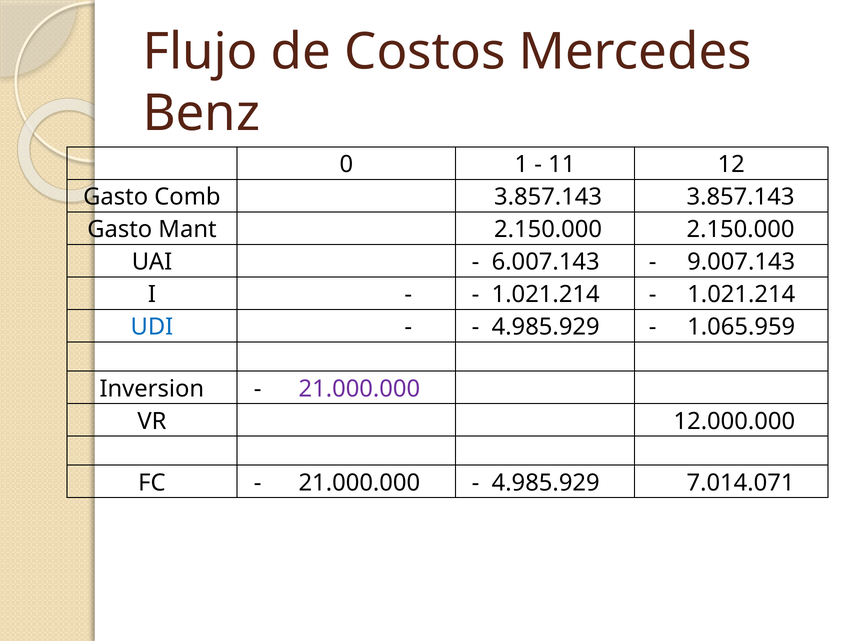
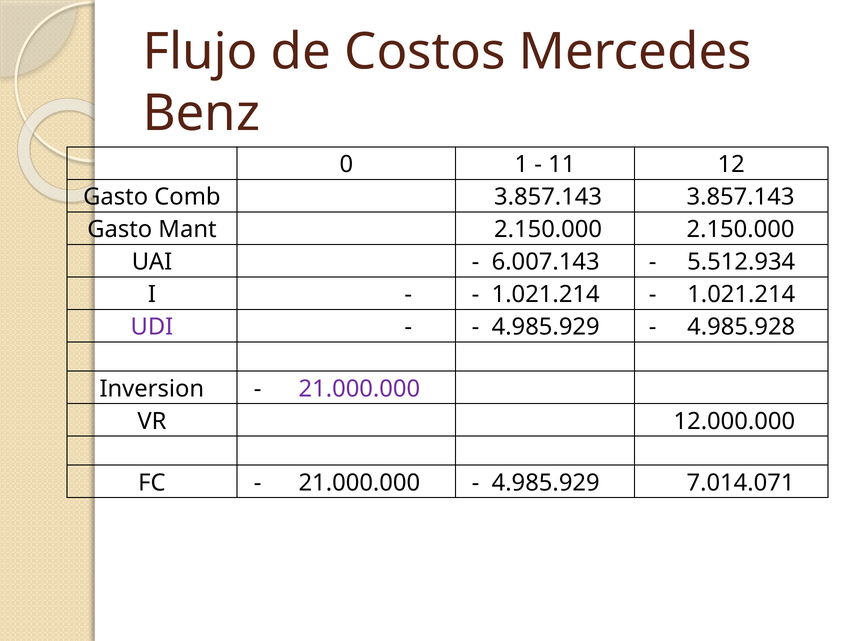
9.007.143: 9.007.143 -> 5.512.934 (741, 262)
UDI colour: blue -> purple (152, 327)
1.065.959: 1.065.959 -> 4.985.928 (741, 327)
